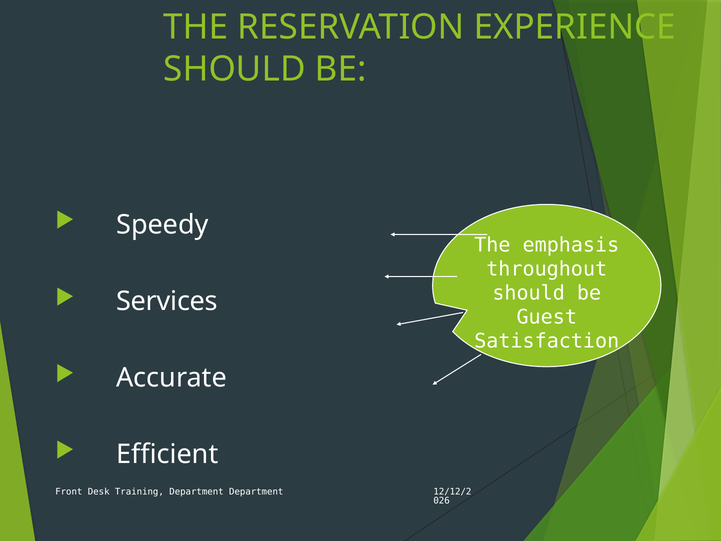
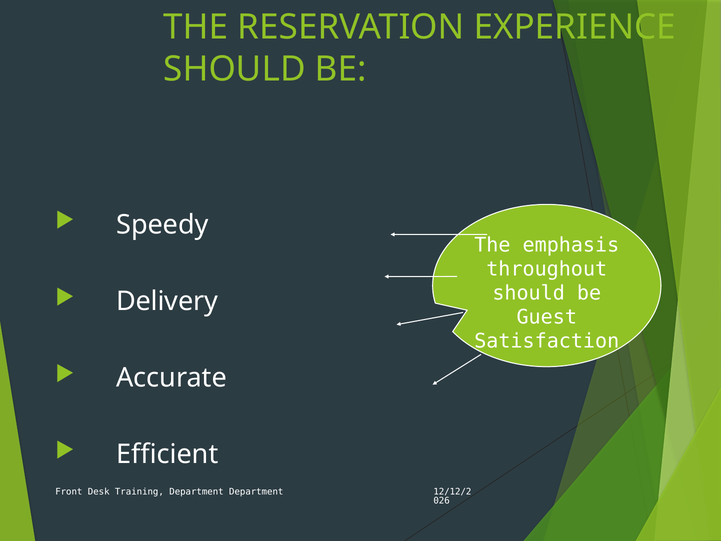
Services: Services -> Delivery (167, 301)
